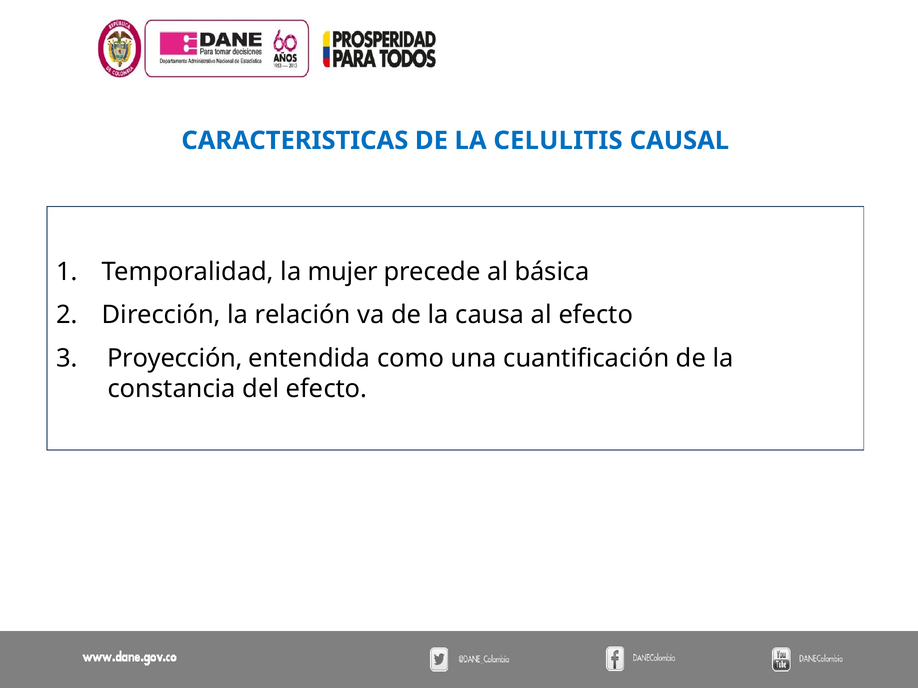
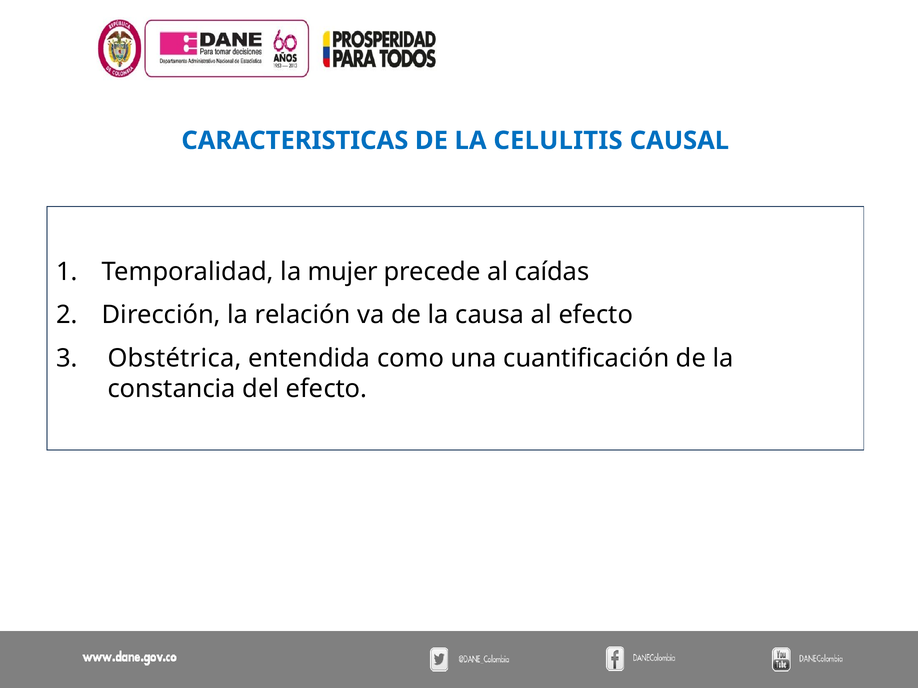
básica: básica -> caídas (552, 272)
Proyección: Proyección -> Obstétrica (175, 359)
